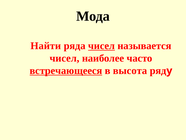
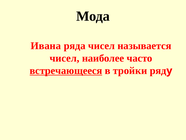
Найти: Найти -> Ивана (46, 46)
чисел underline: present -> none (101, 46)
высота: высота -> тройки (130, 70)
